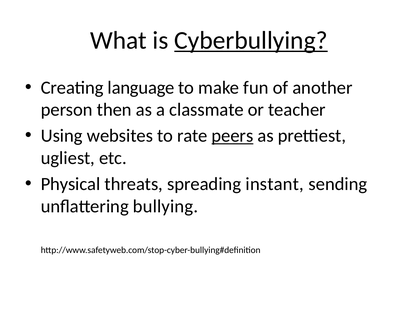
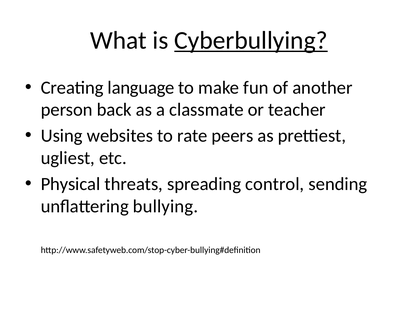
then: then -> back (114, 110)
peers underline: present -> none (232, 136)
instant: instant -> control (275, 184)
